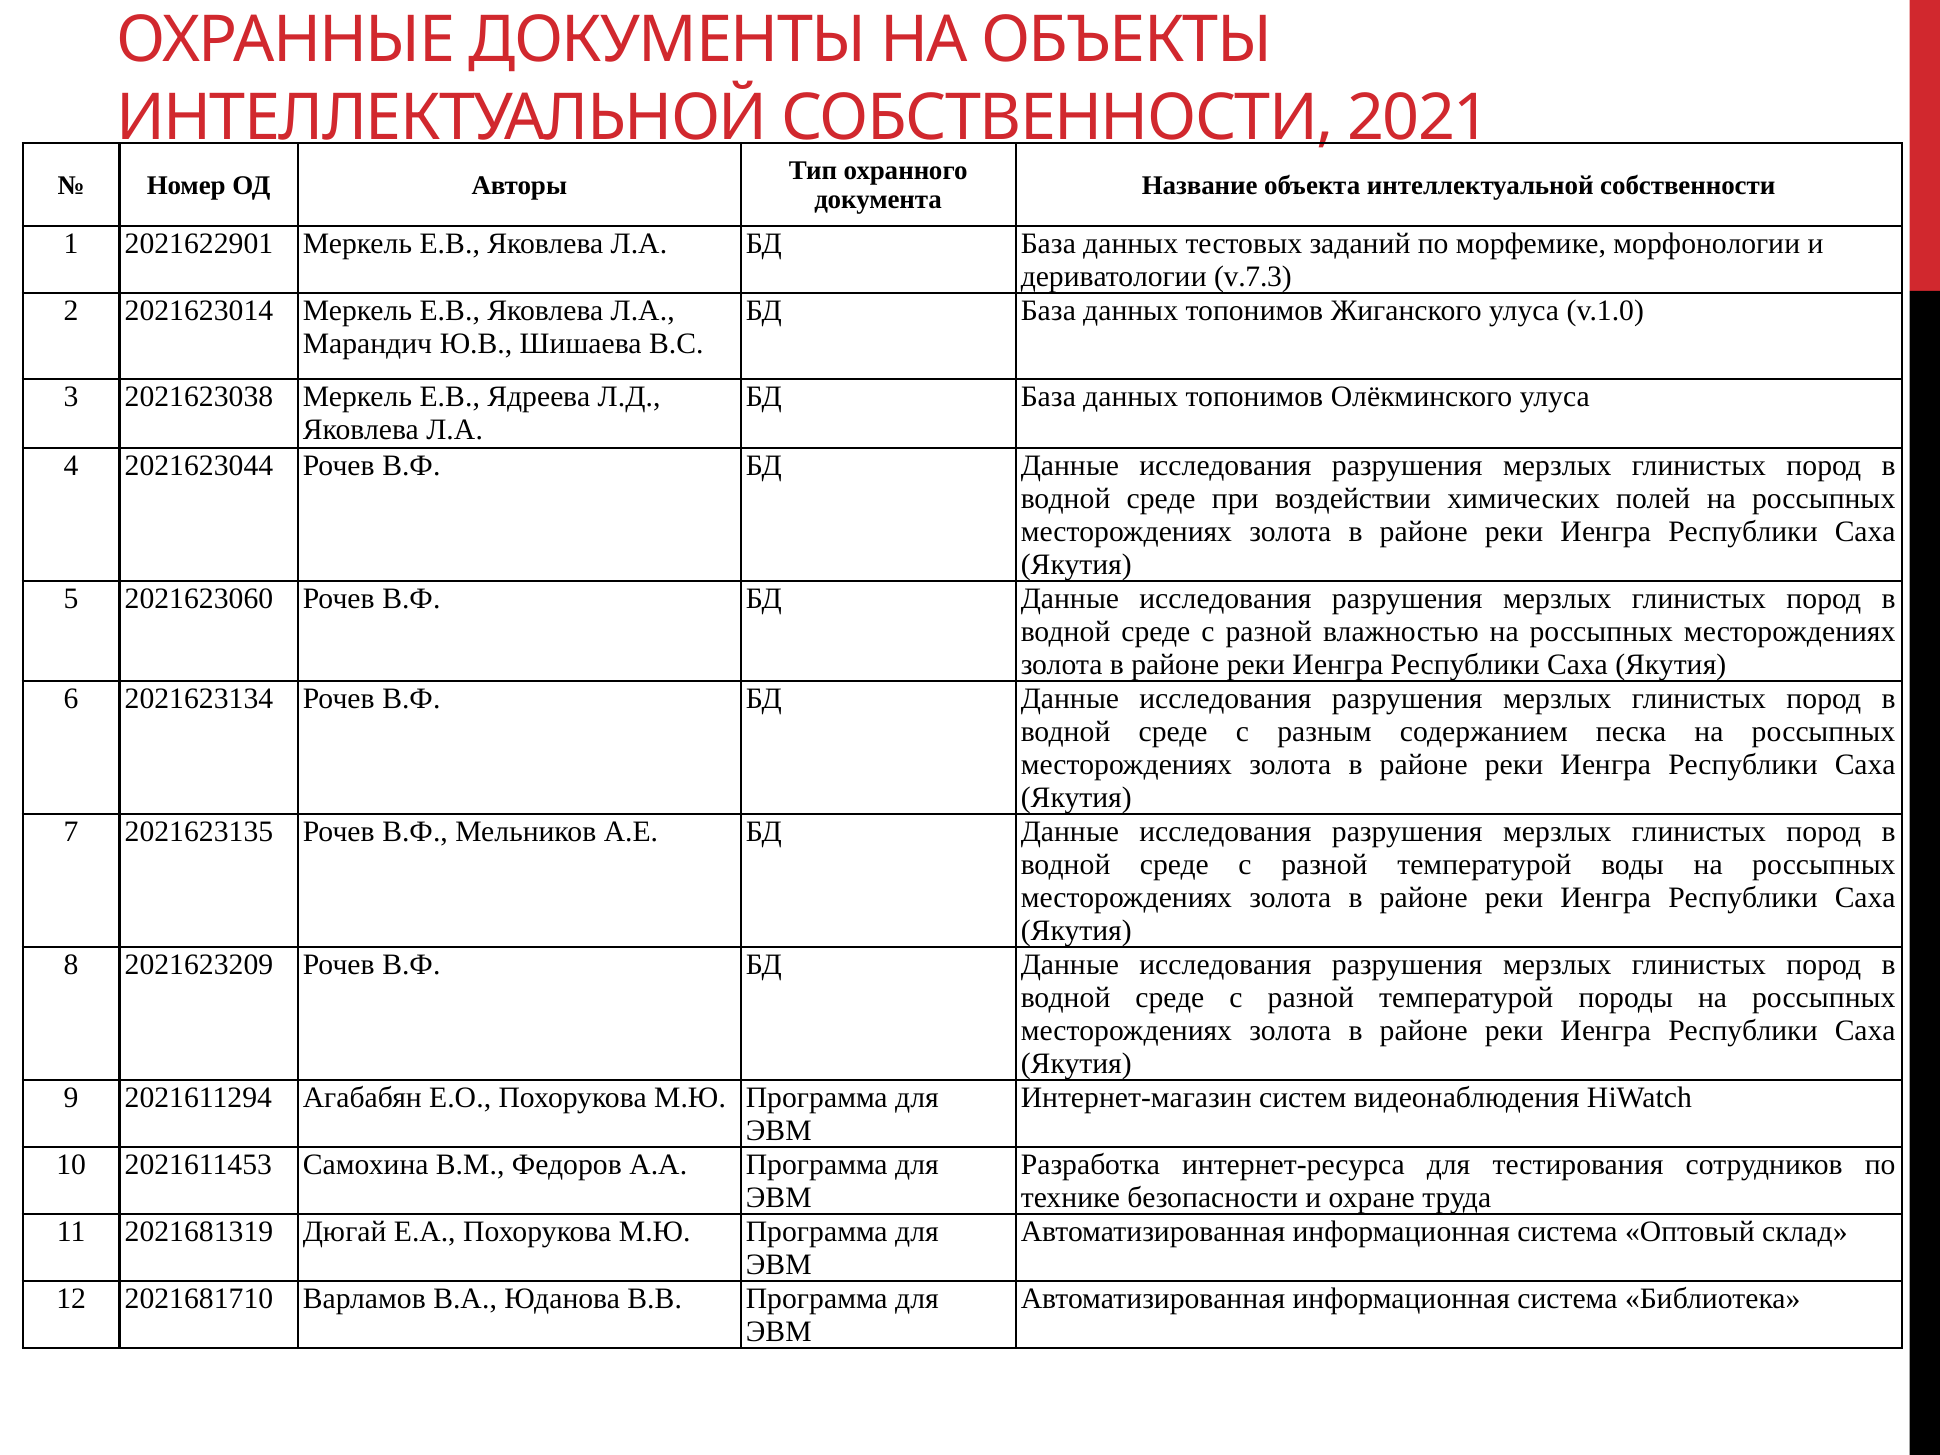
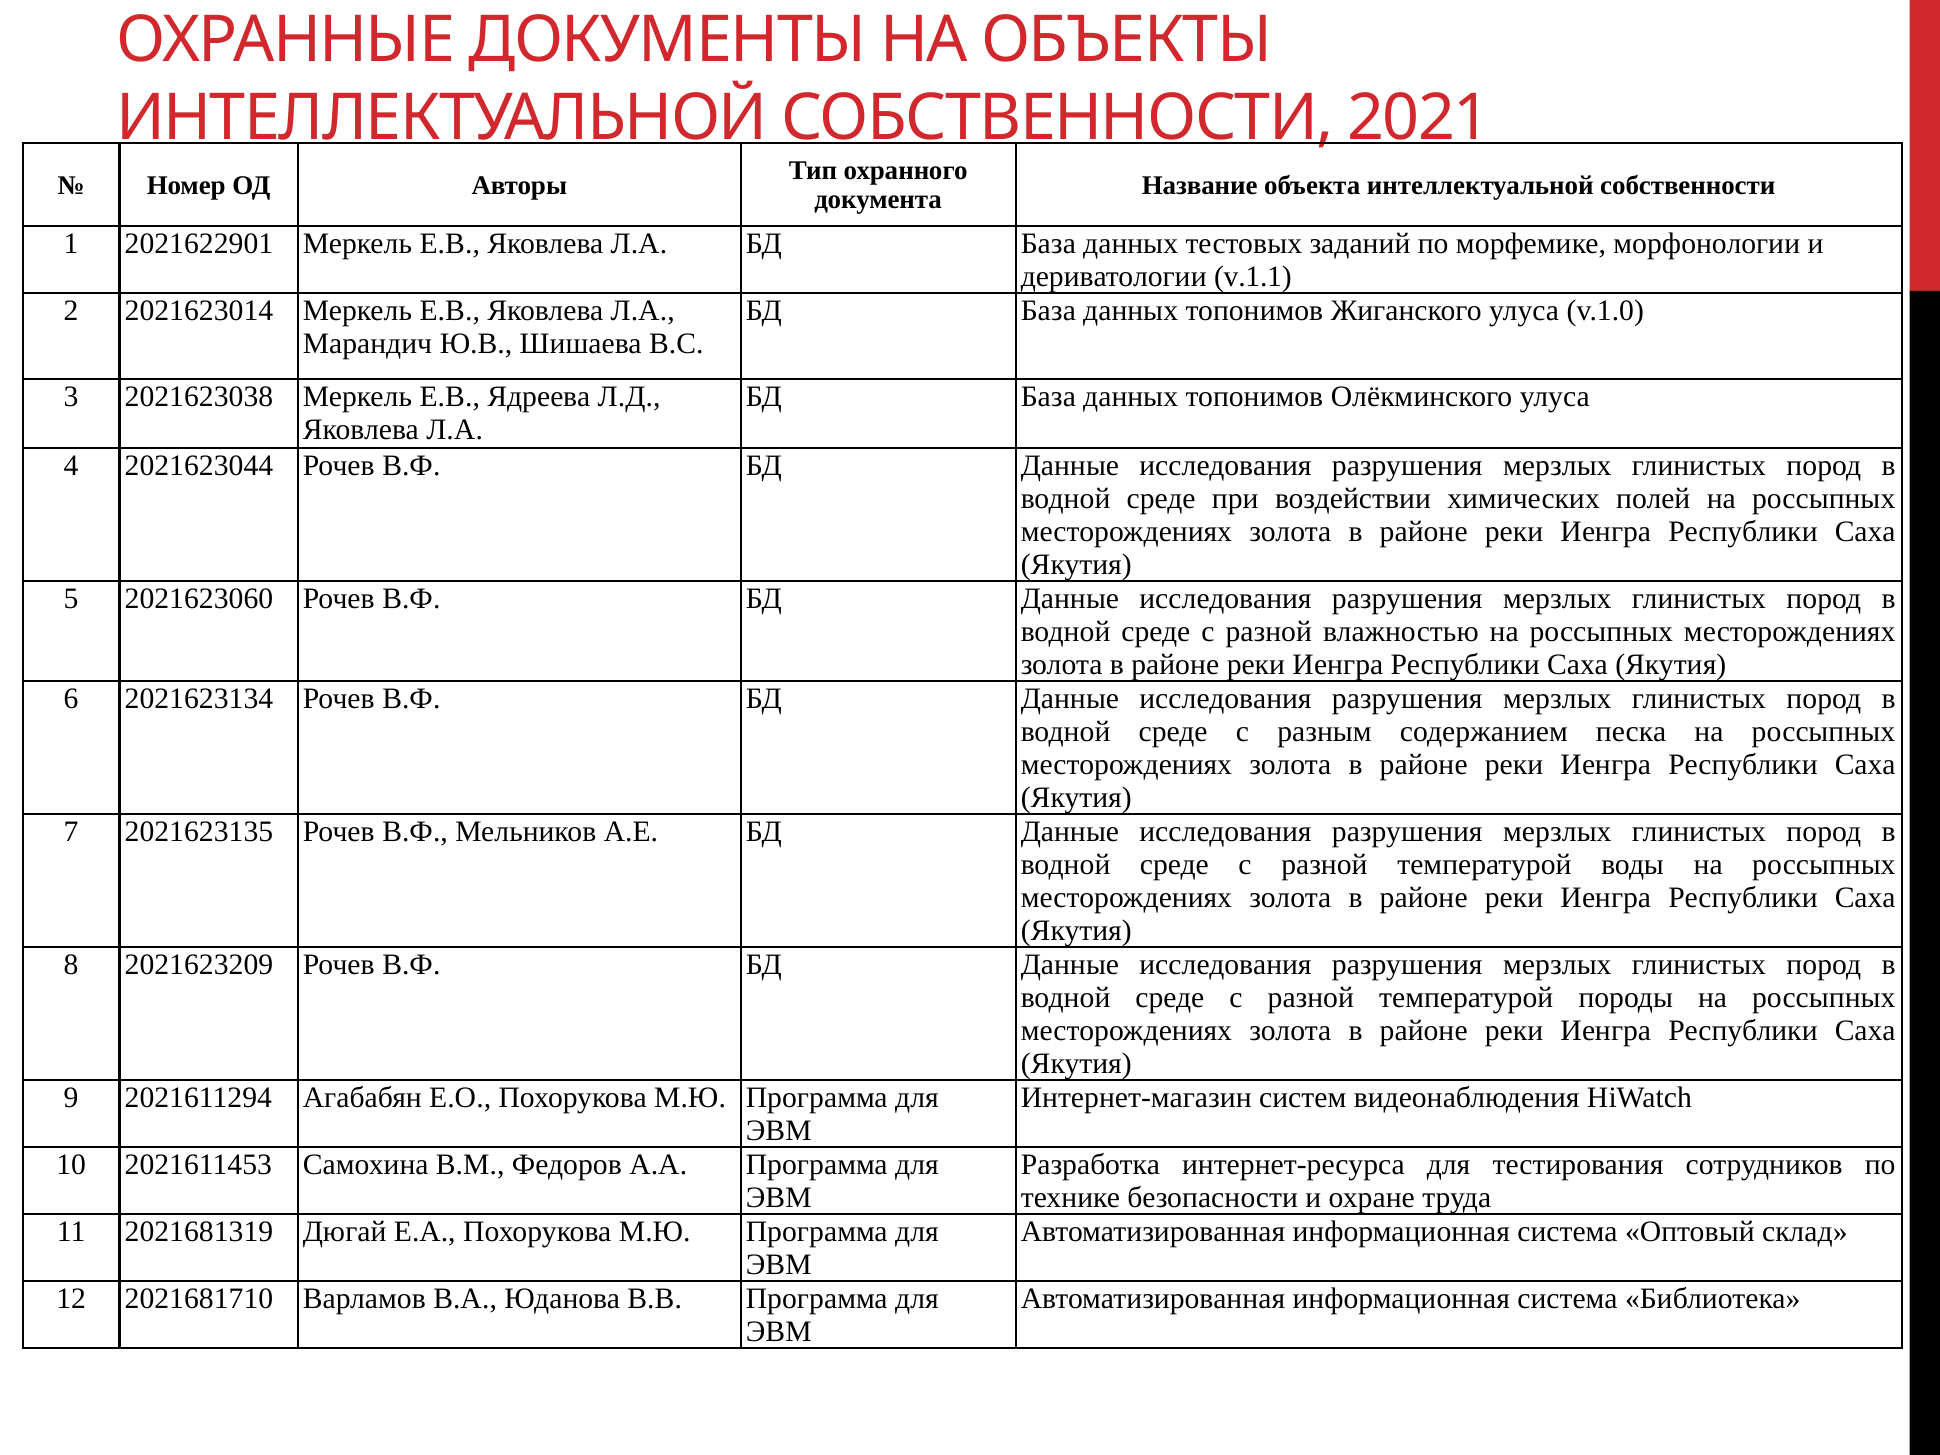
v.7.3: v.7.3 -> v.1.1 (1253, 276)
